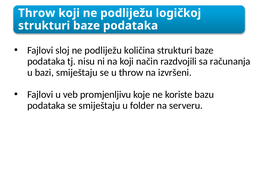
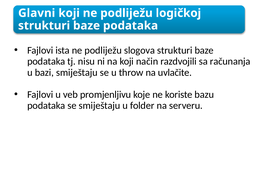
Throw: Throw -> Glavni (37, 13)
sloj: sloj -> ista (63, 50)
količina: količina -> slogova (140, 50)
izvršeni: izvršeni -> uvlačite (175, 72)
